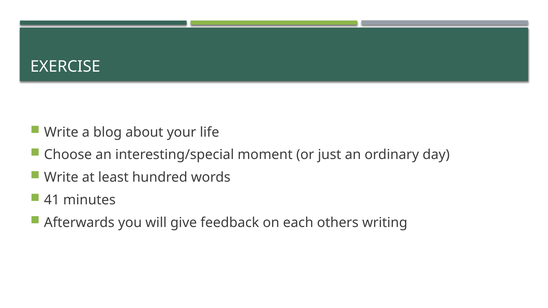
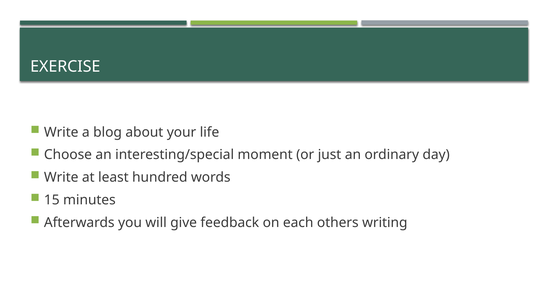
41: 41 -> 15 (52, 200)
